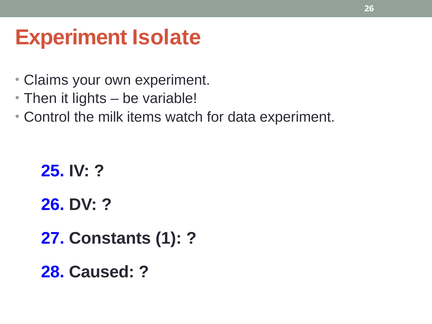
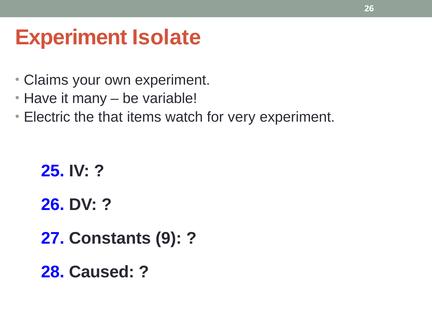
Then: Then -> Have (40, 99)
lights: lights -> many (90, 99)
Control: Control -> Electric (47, 117)
milk: milk -> that (110, 117)
data: data -> very (242, 117)
1: 1 -> 9 (169, 238)
